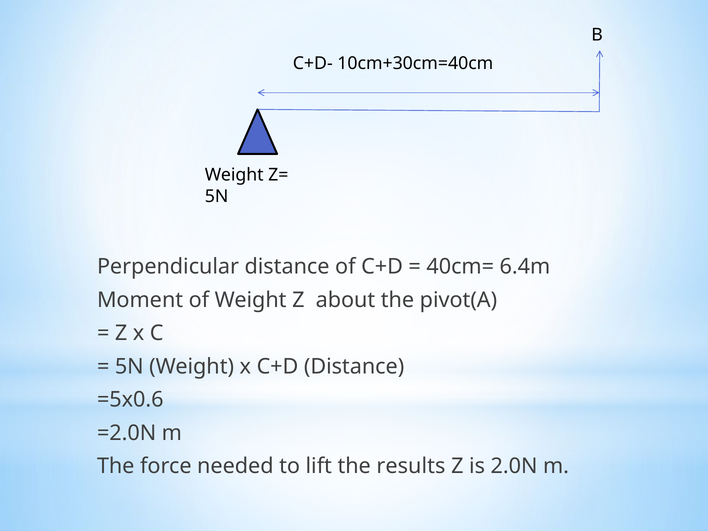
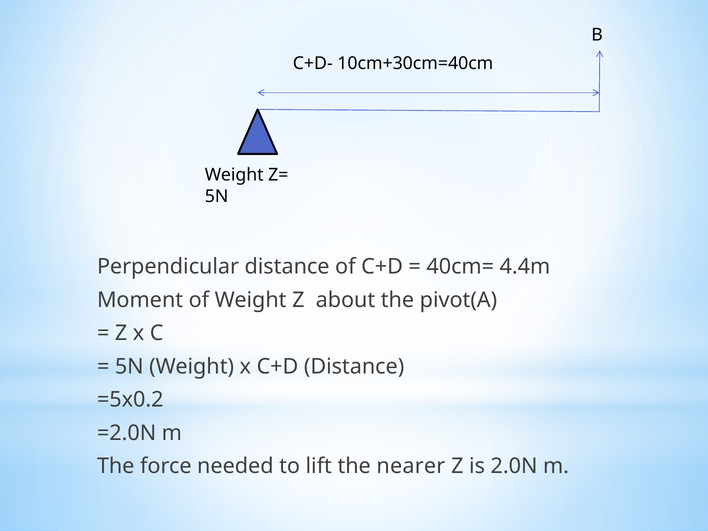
6.4m: 6.4m -> 4.4m (525, 267)
=5x0.6: =5x0.6 -> =5x0.2 (130, 400)
results: results -> nearer (411, 466)
